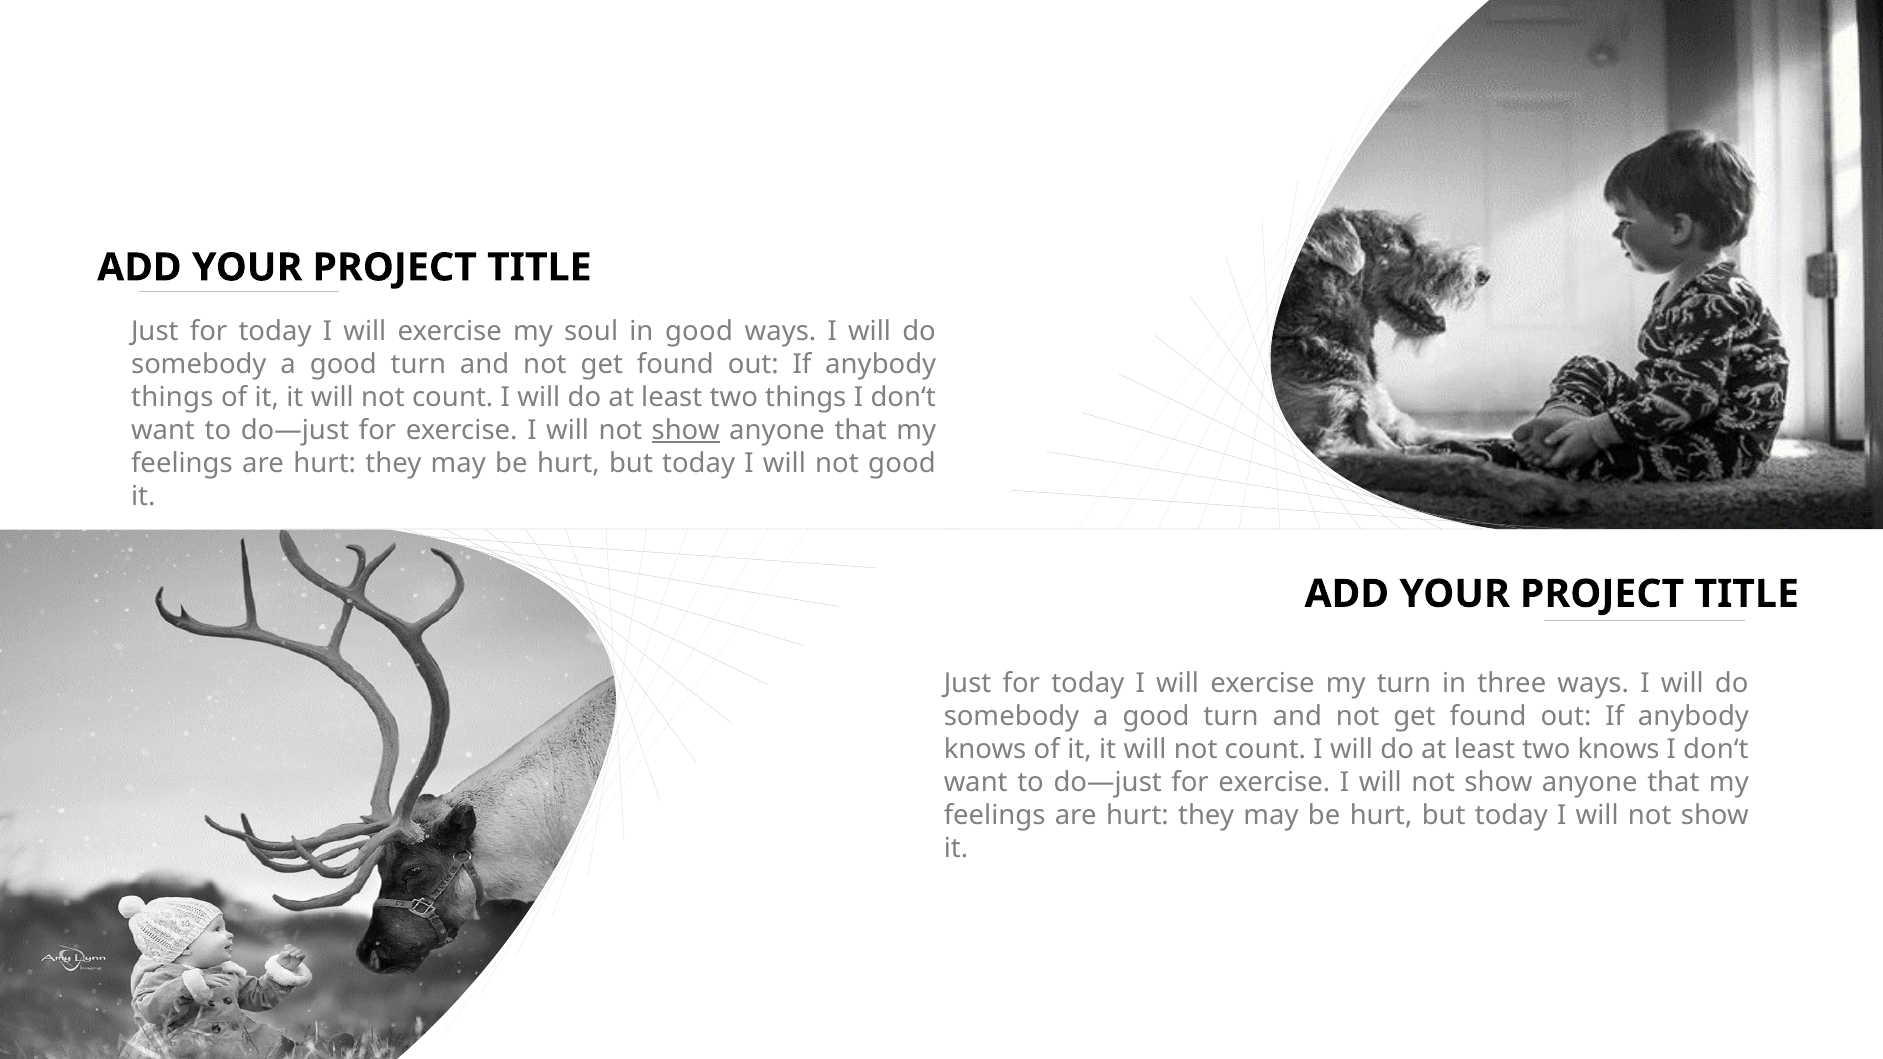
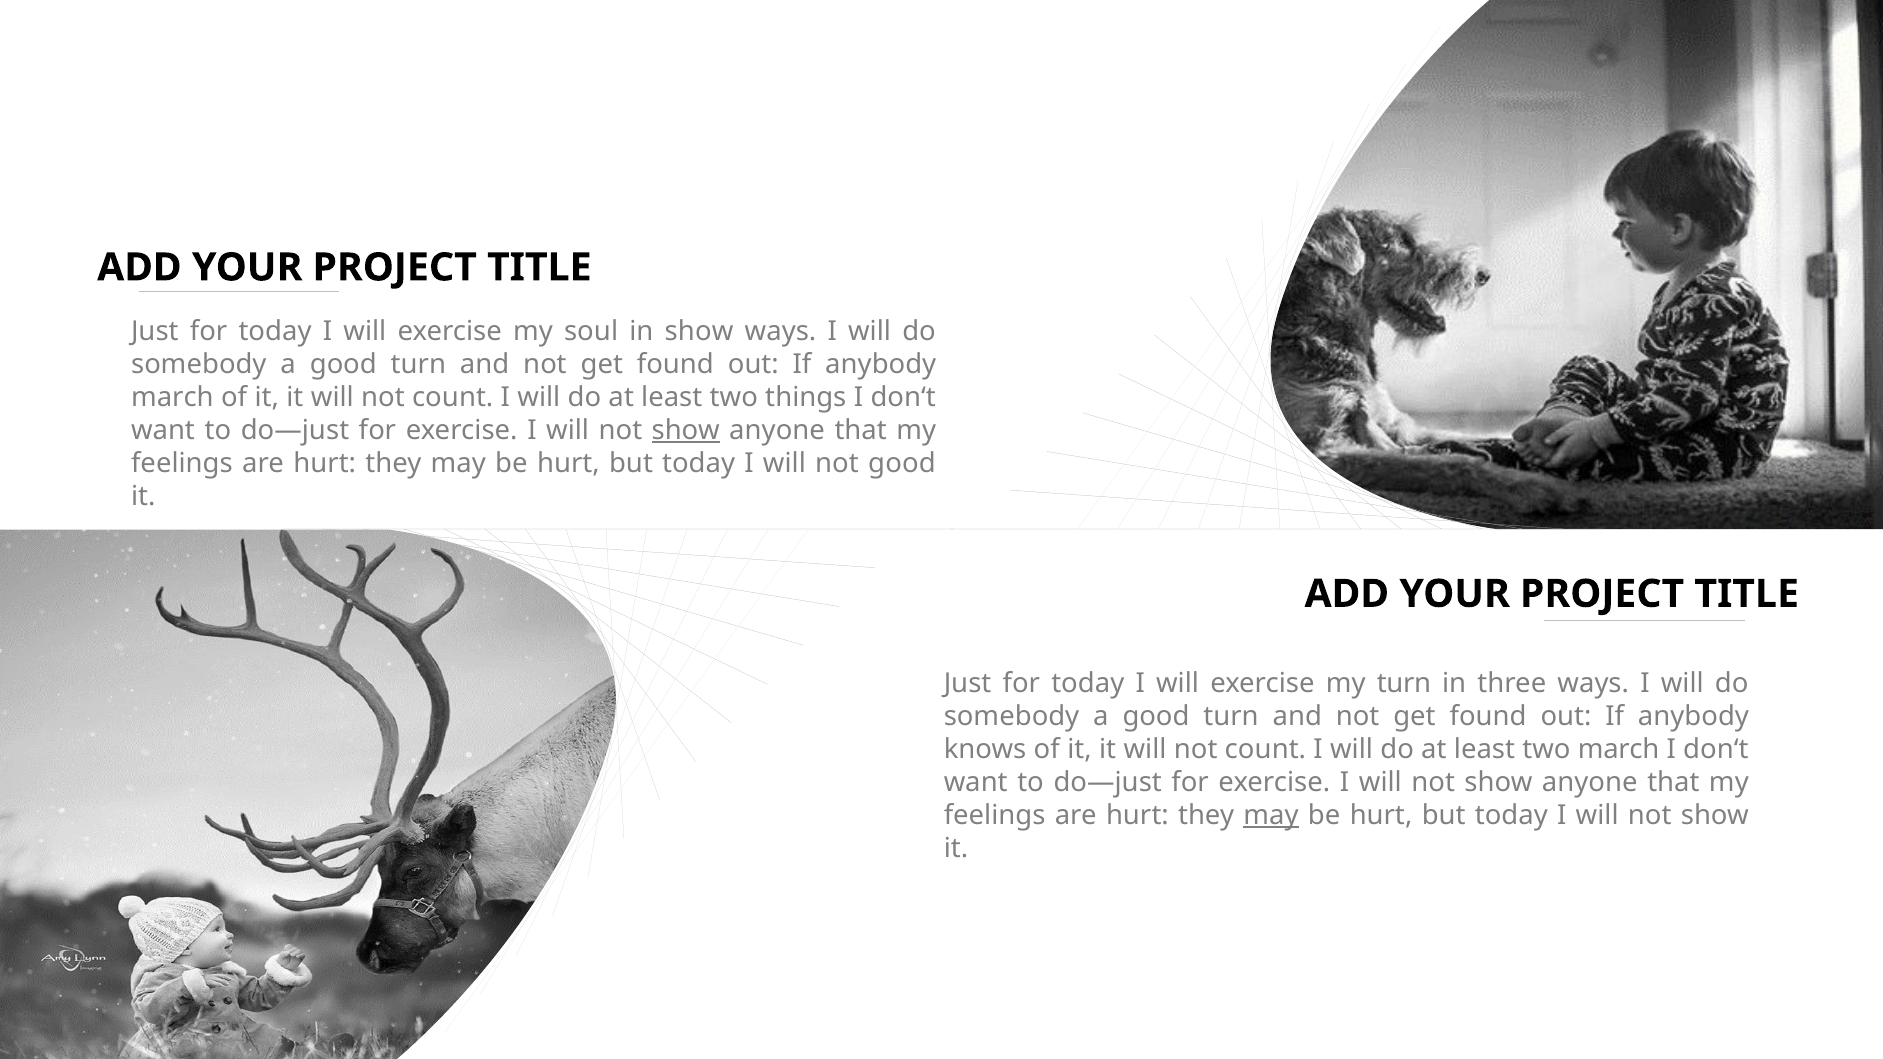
in good: good -> show (699, 331)
things: things -> march (172, 397)
two knows: knows -> march (1619, 749)
may underline: none -> present (1271, 815)
